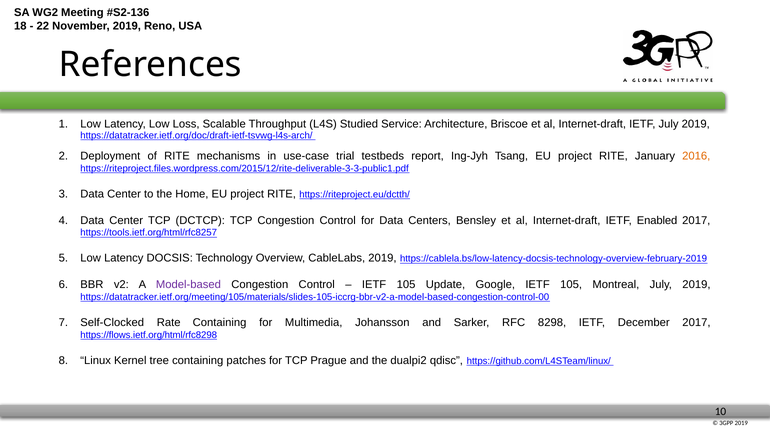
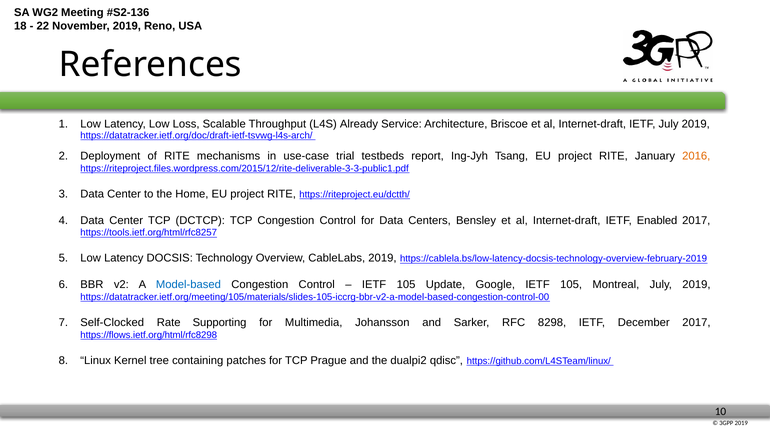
Studied: Studied -> Already (359, 124)
Model-based colour: purple -> blue (188, 285)
Rate Containing: Containing -> Supporting (220, 323)
